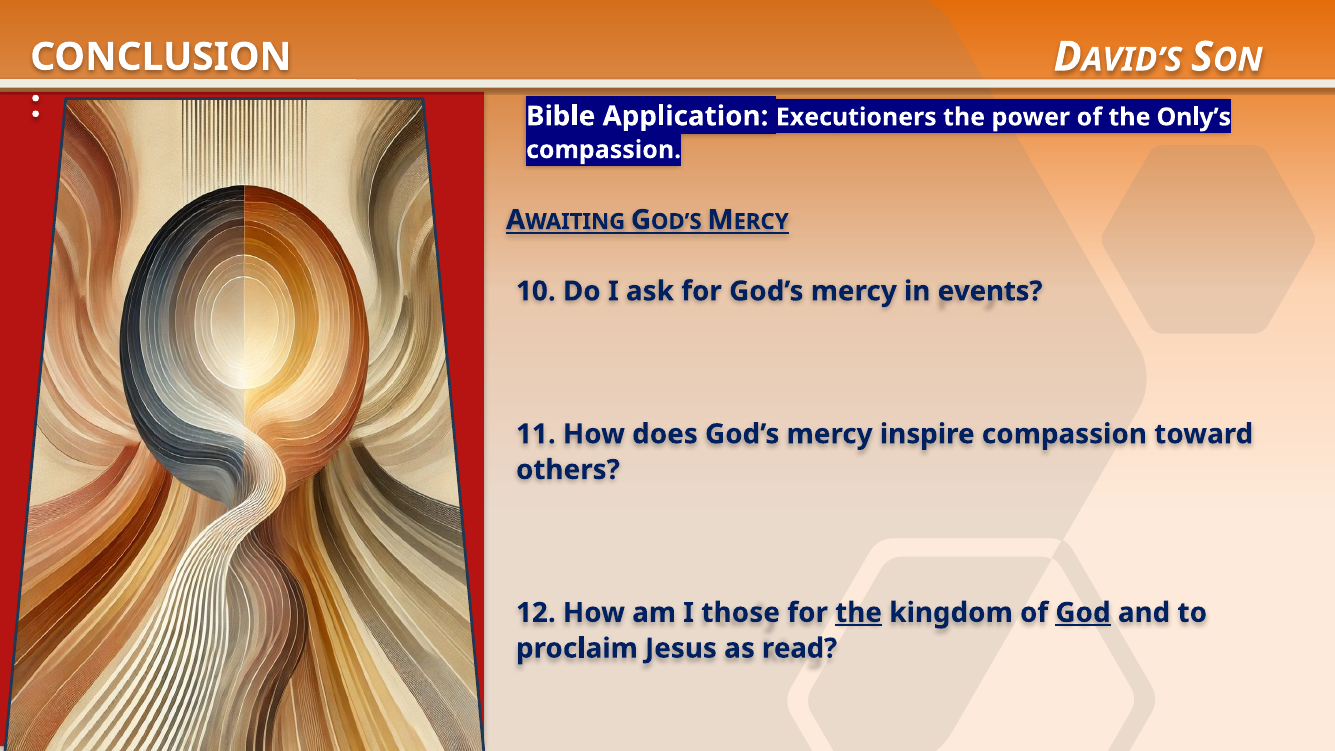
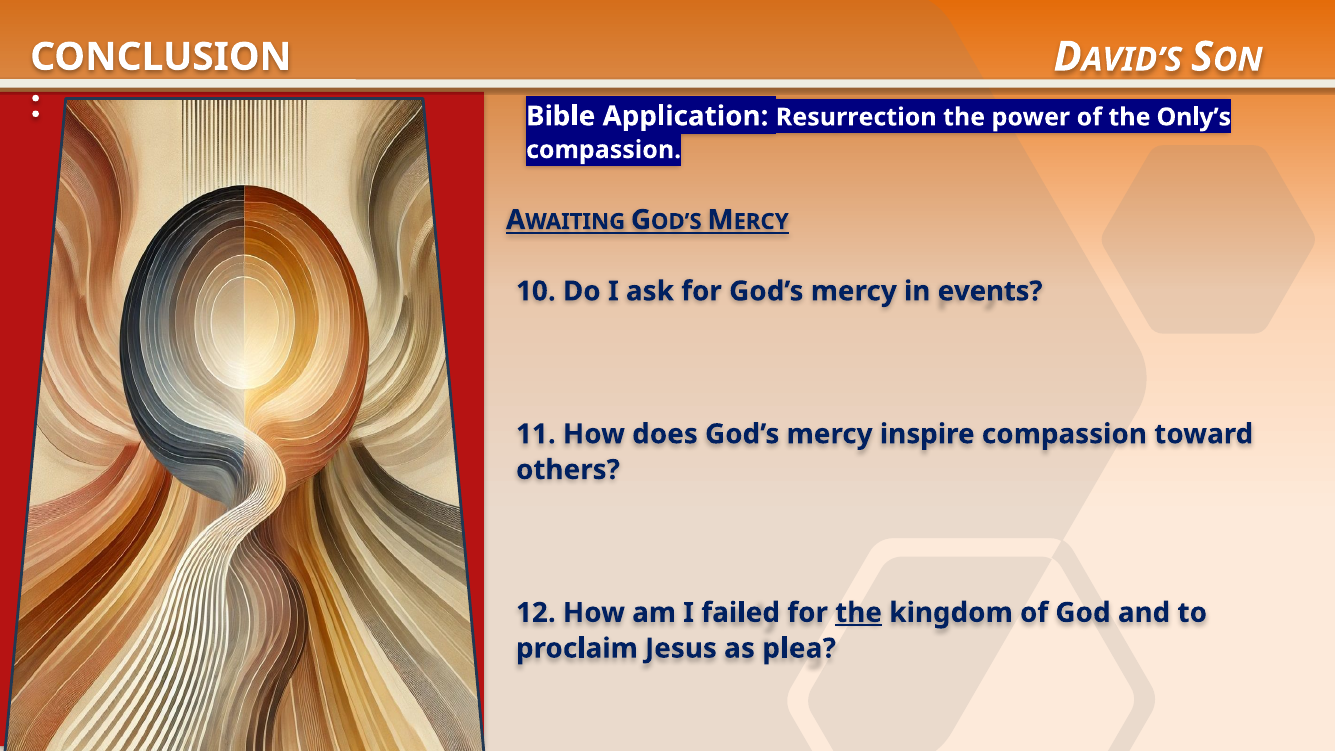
Executioners: Executioners -> Resurrection (856, 117)
those: those -> failed (741, 613)
God underline: present -> none (1083, 613)
read: read -> plea (799, 648)
